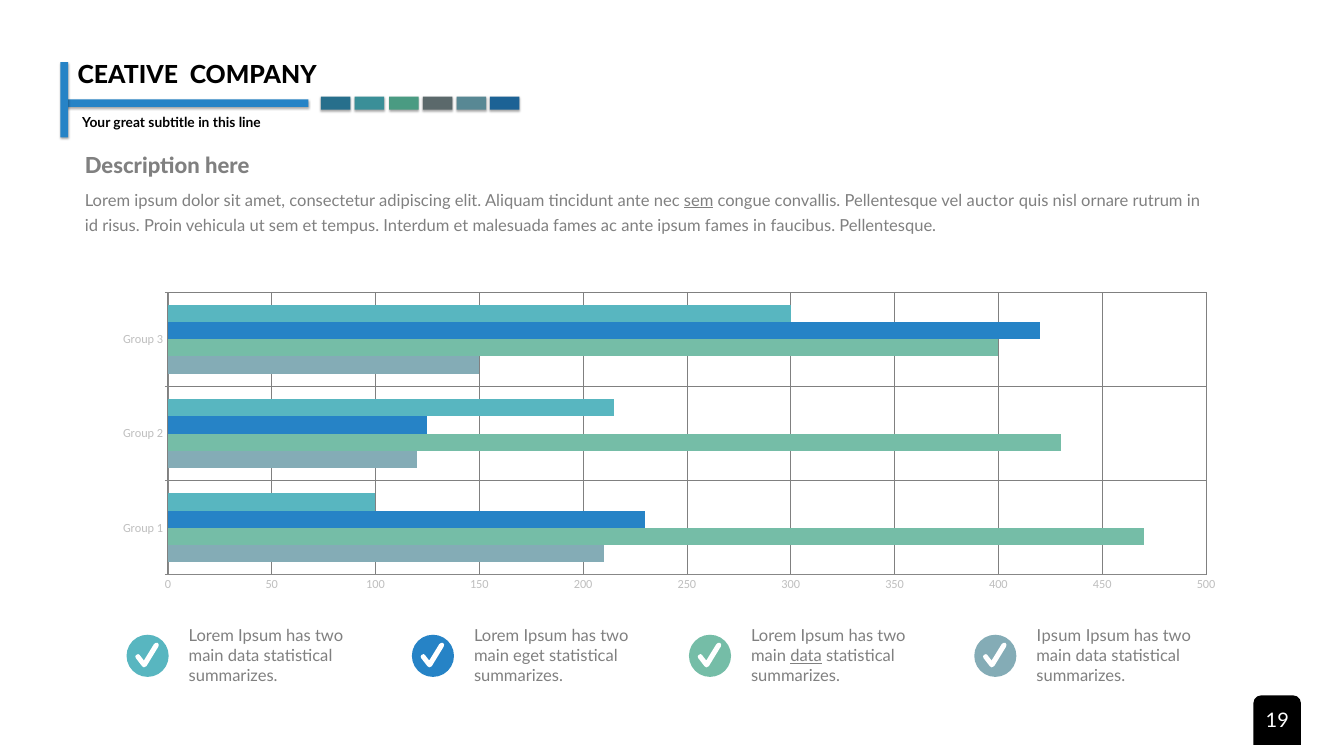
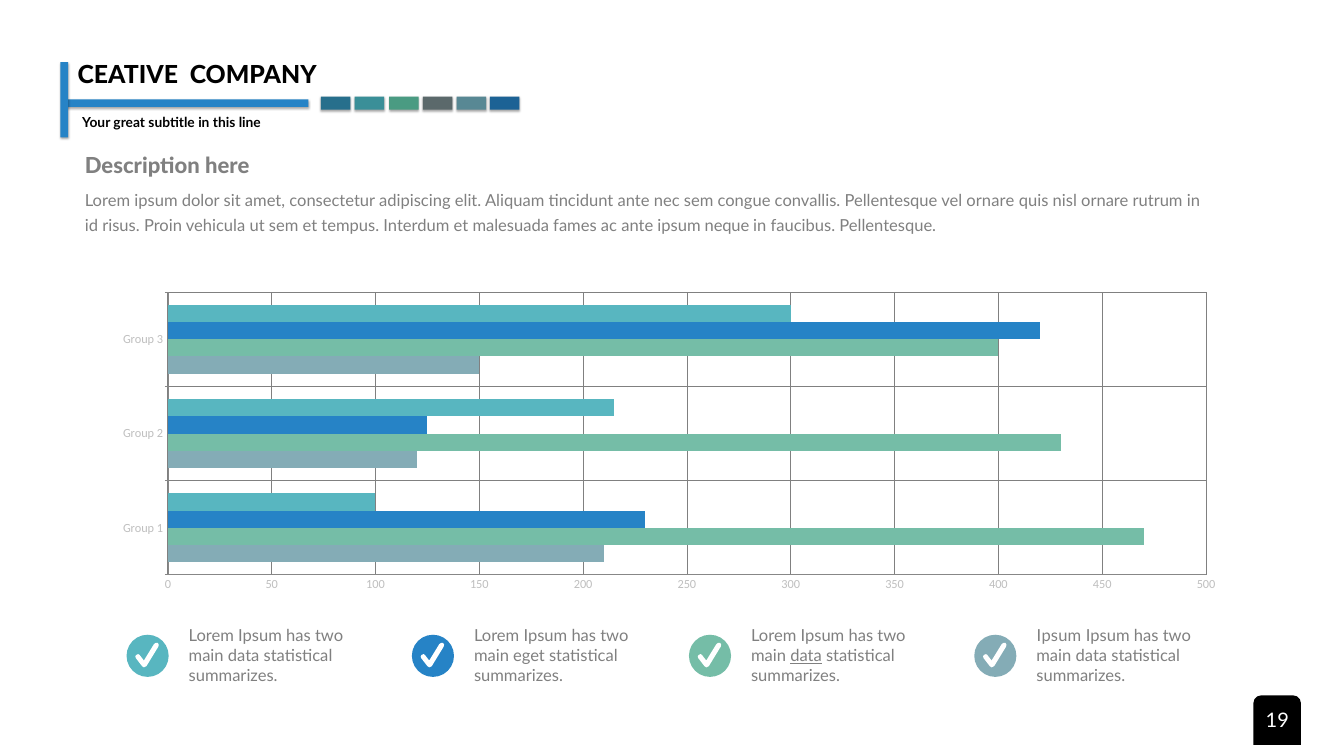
sem underline: present -> none (699, 200)
vel auctor: auctor -> ornare (990, 200)
ipsum fames: fames -> neque (727, 226)
